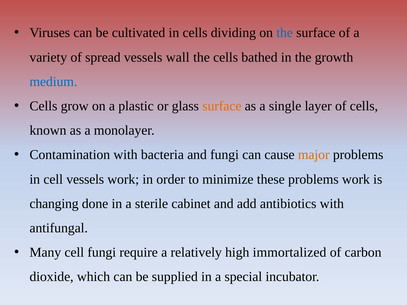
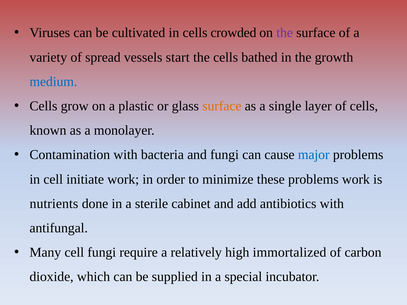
dividing: dividing -> crowded (233, 33)
the colour: blue -> purple (285, 33)
wall: wall -> start (178, 57)
major colour: orange -> blue (314, 155)
cell vessels: vessels -> initiate (85, 179)
changing: changing -> nutrients (54, 204)
